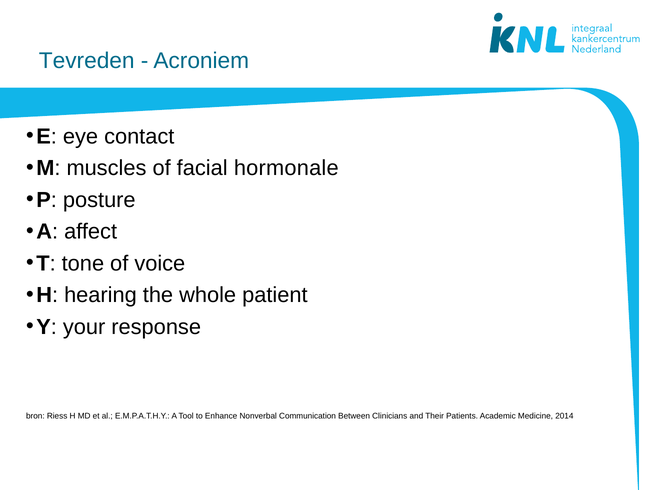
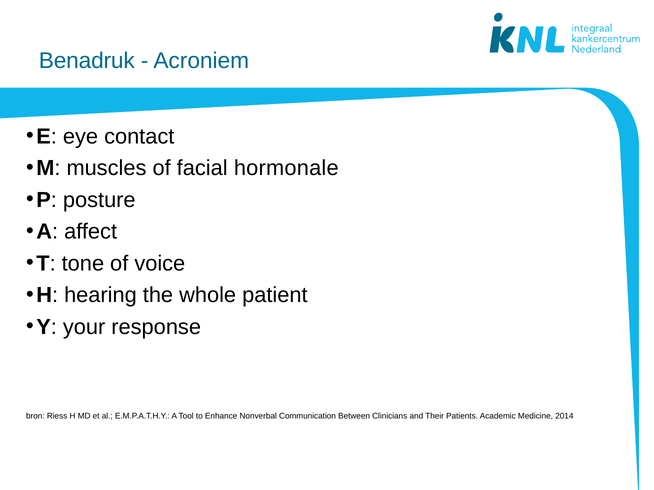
Tevreden: Tevreden -> Benadruk (87, 61)
